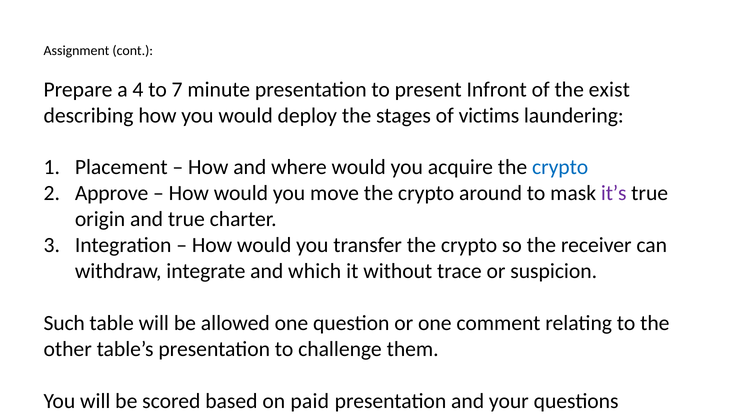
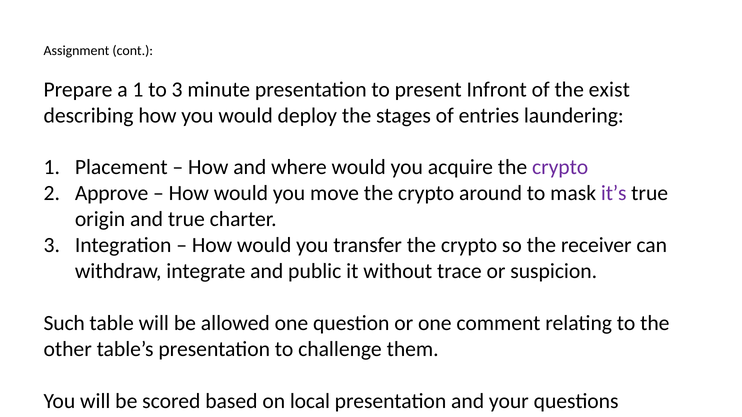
a 4: 4 -> 1 (138, 89)
to 7: 7 -> 3 (177, 89)
victims: victims -> entries (489, 115)
crypto colour: blue -> purple (560, 167)
which: which -> public (315, 271)
paid: paid -> local (310, 401)
